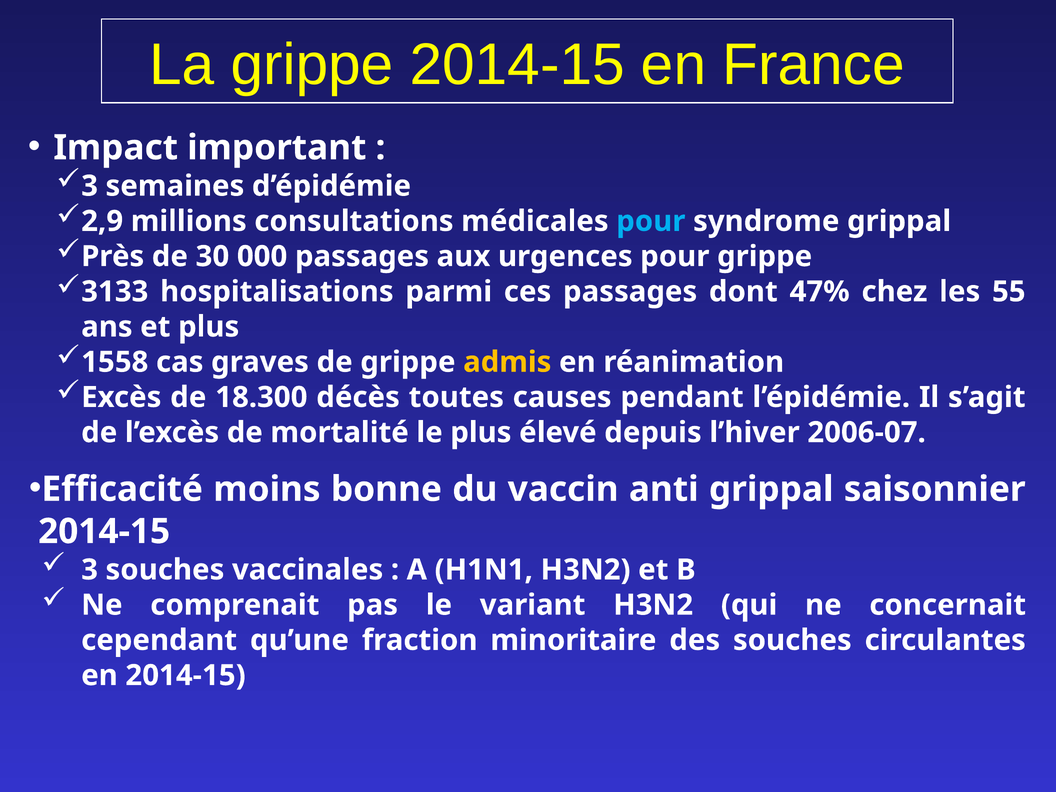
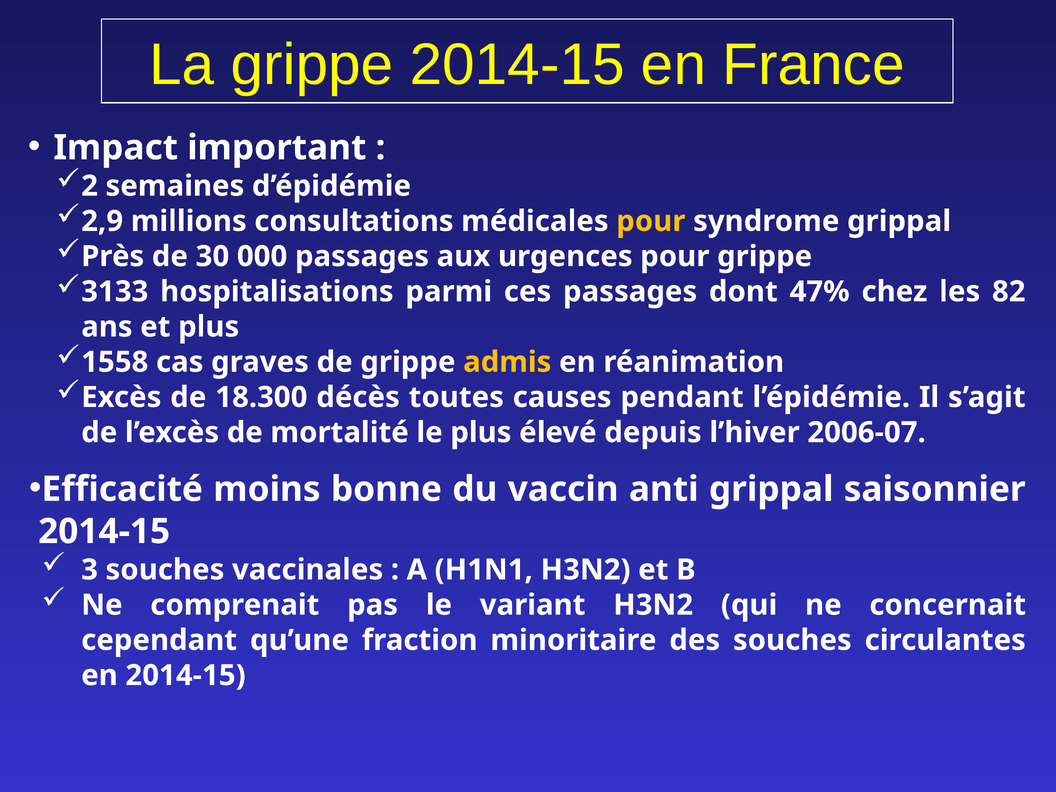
3: 3 -> 2 (90, 186)
pour colour: light blue -> yellow (651, 221)
55: 55 -> 82 (1009, 292)
